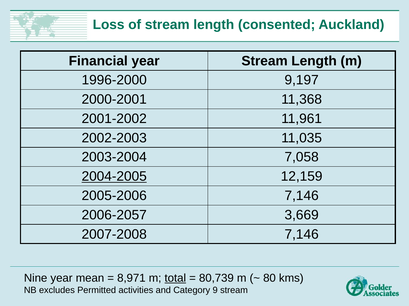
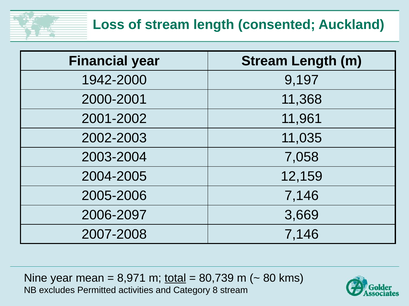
1996-2000: 1996-2000 -> 1942-2000 (114, 80)
2004-2005 underline: present -> none (114, 177)
2006-2057: 2006-2057 -> 2006-2097 (114, 215)
9: 9 -> 8 (215, 291)
